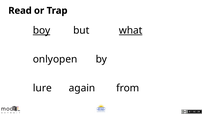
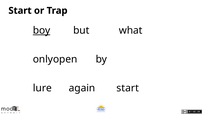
Read: Read -> Start (20, 11)
what underline: present -> none (131, 30)
again from: from -> start (128, 88)
